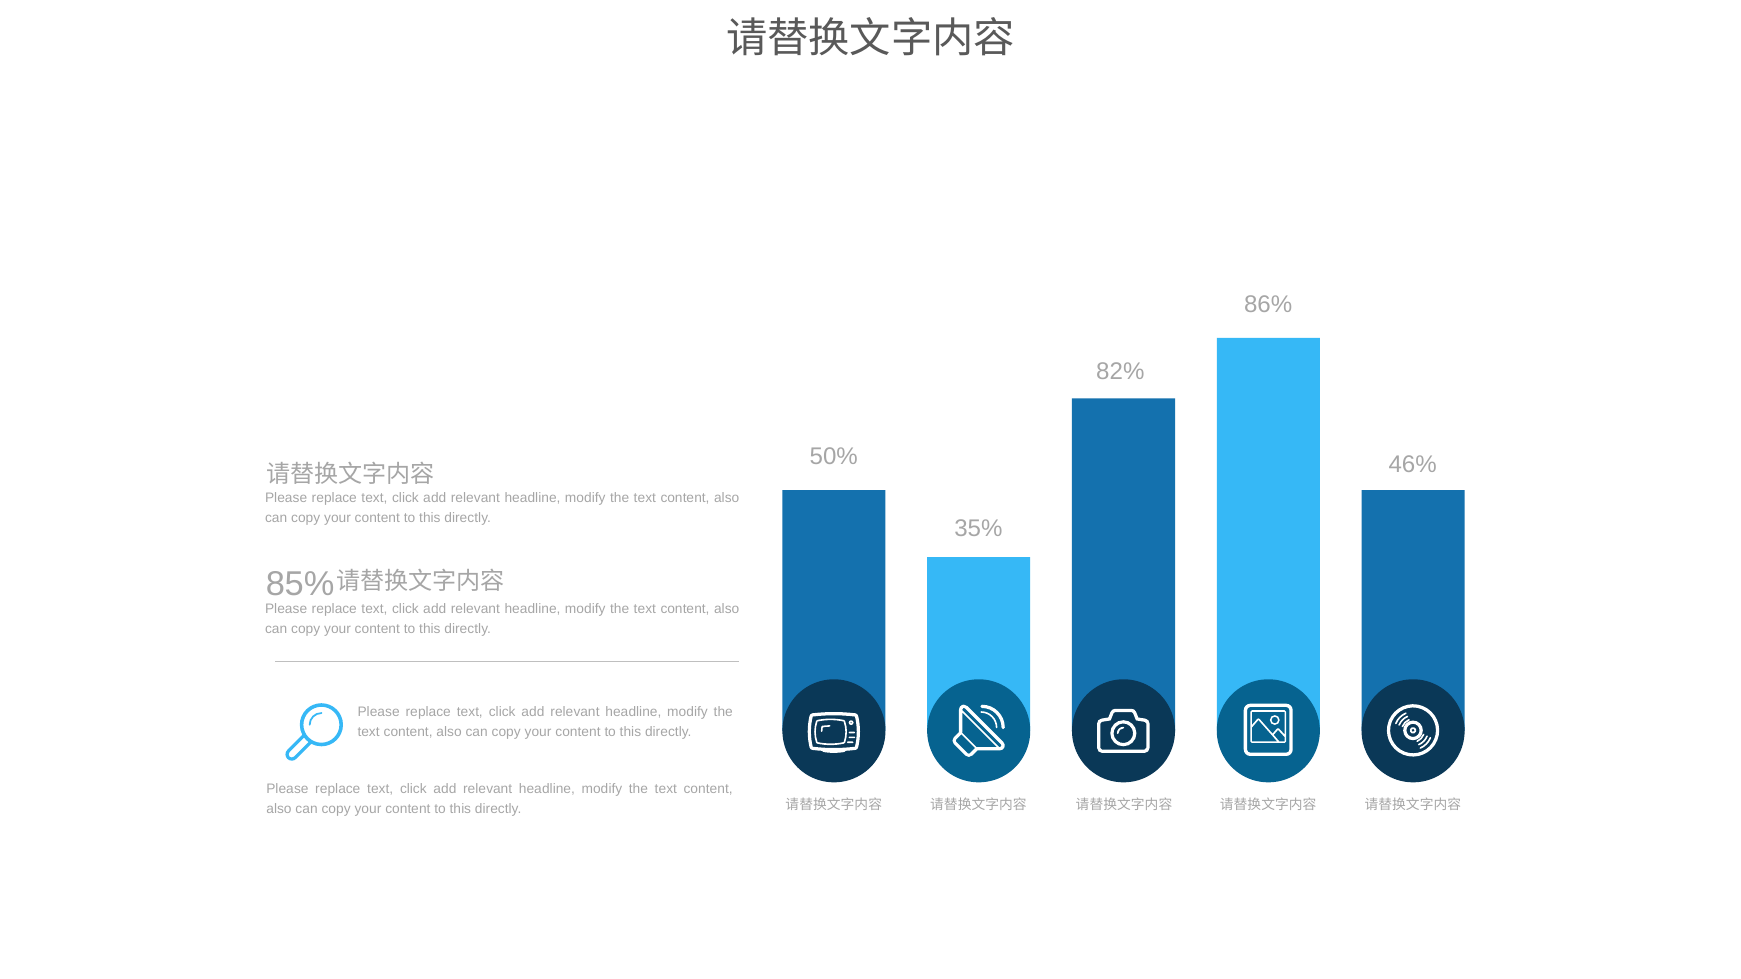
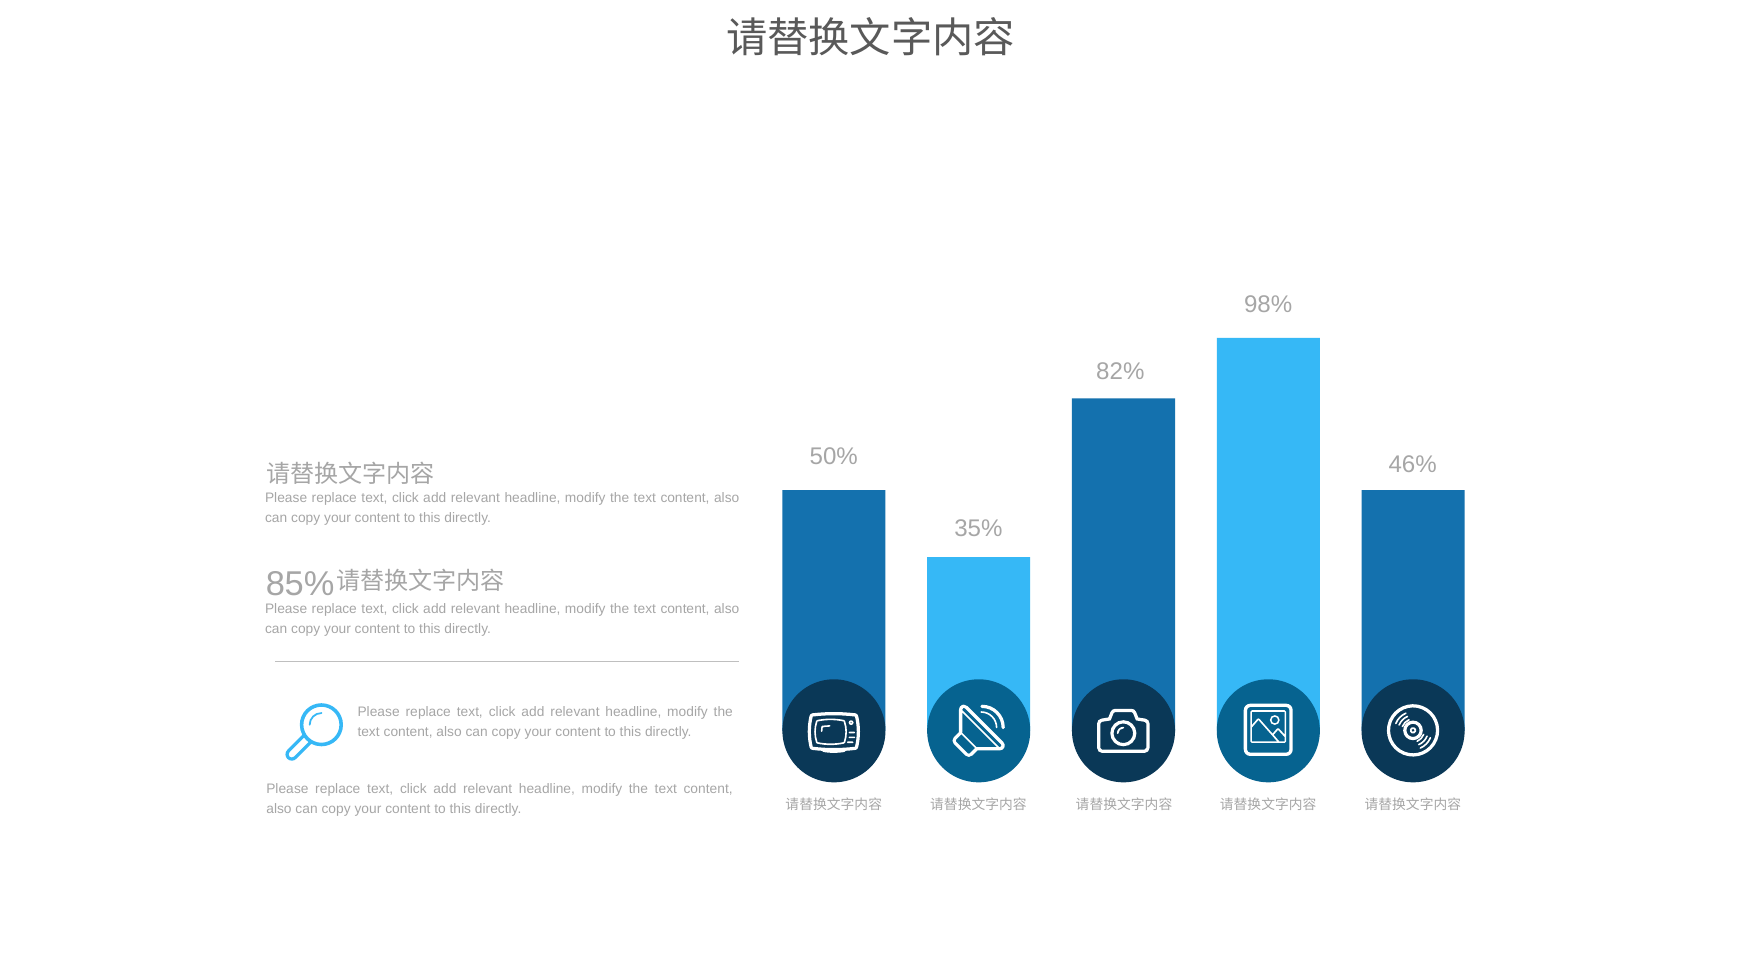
86%: 86% -> 98% (1268, 304)
